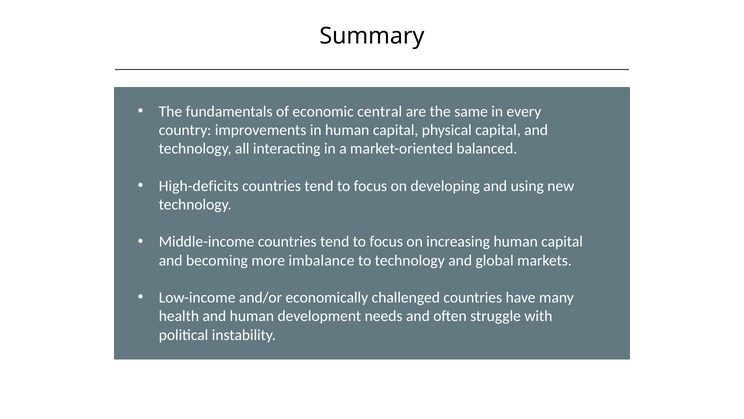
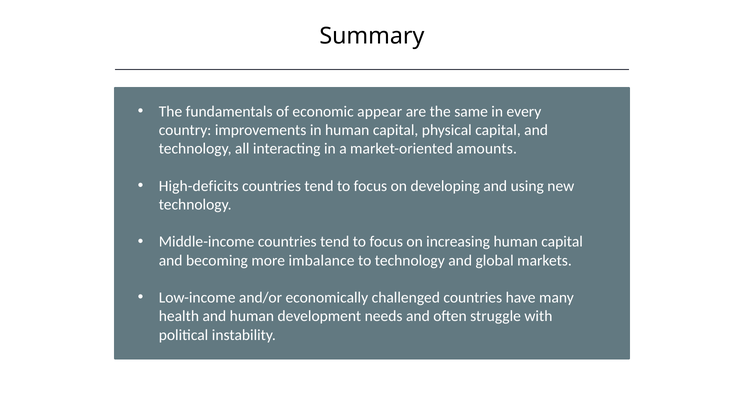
central: central -> appear (380, 111)
balanced: balanced -> amounts (487, 148)
